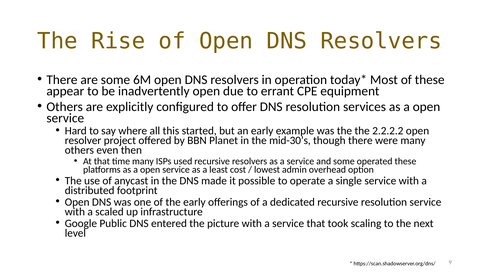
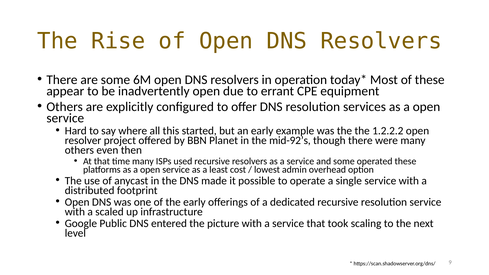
2.2.2.2: 2.2.2.2 -> 1.2.2.2 (388, 131)
mid-30’s: mid-30’s -> mid-92’s (290, 141)
